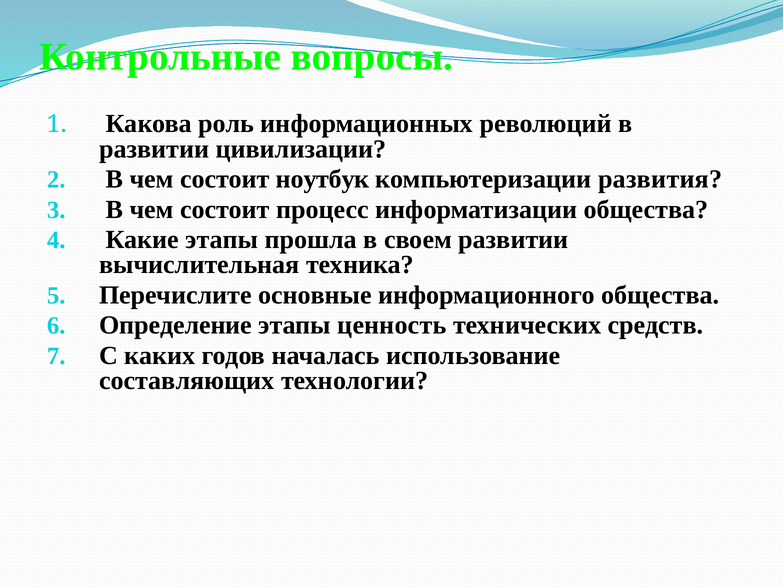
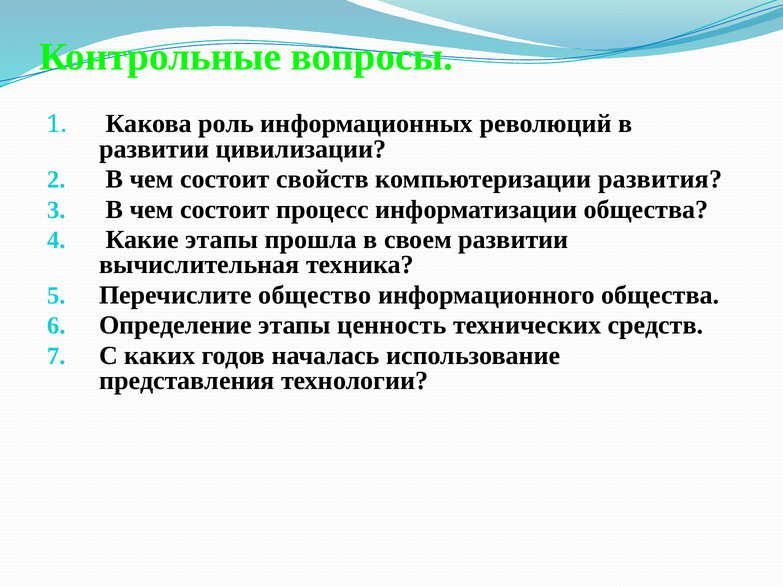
ноутбук: ноутбук -> свойств (323, 179)
основные: основные -> общество (315, 295)
составляющих: составляющих -> представления (187, 381)
